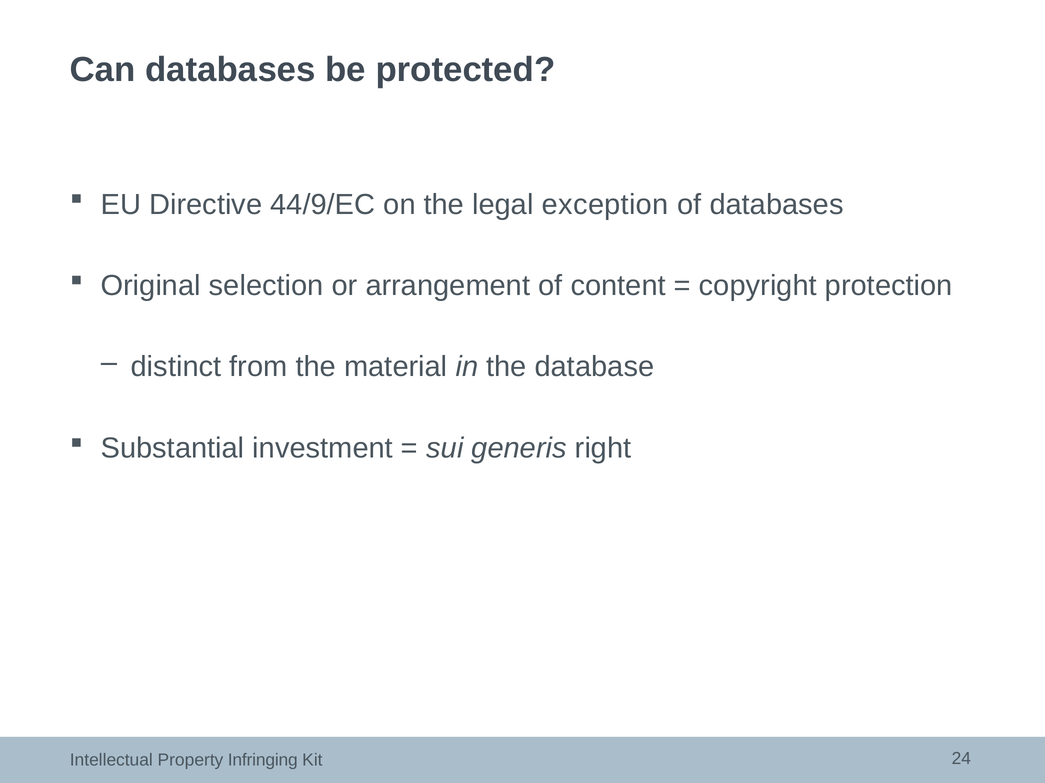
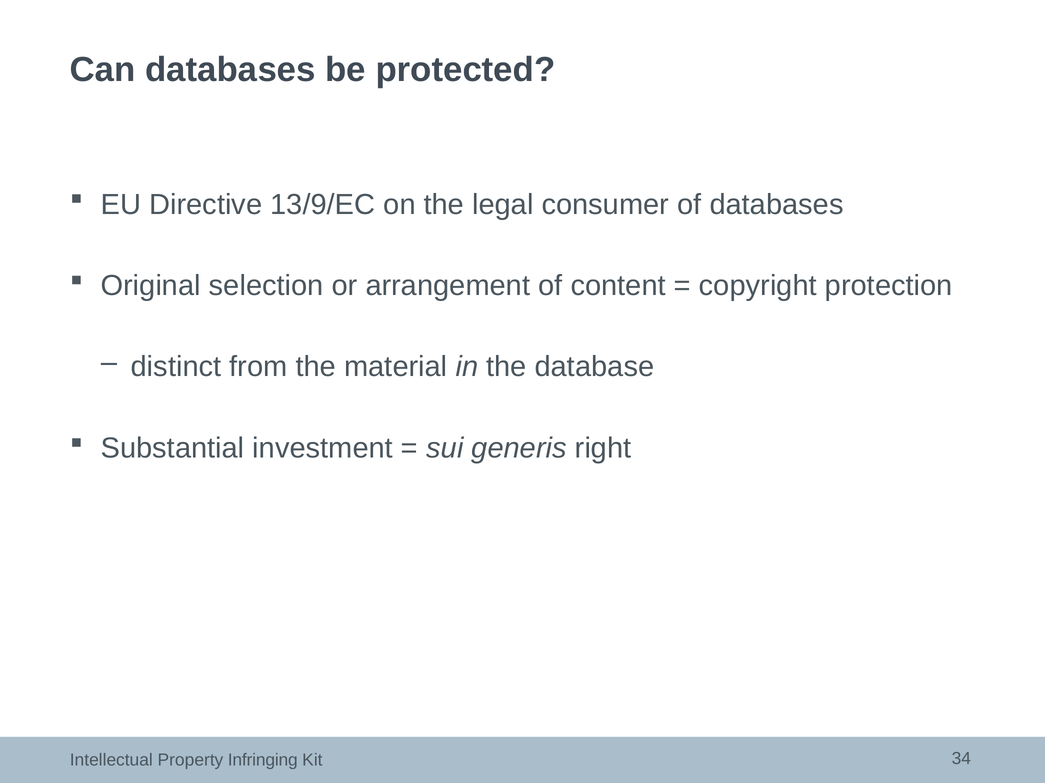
44/9/EC: 44/9/EC -> 13/9/EC (323, 205)
exception: exception -> consumer (605, 205)
24: 24 -> 34 (961, 759)
